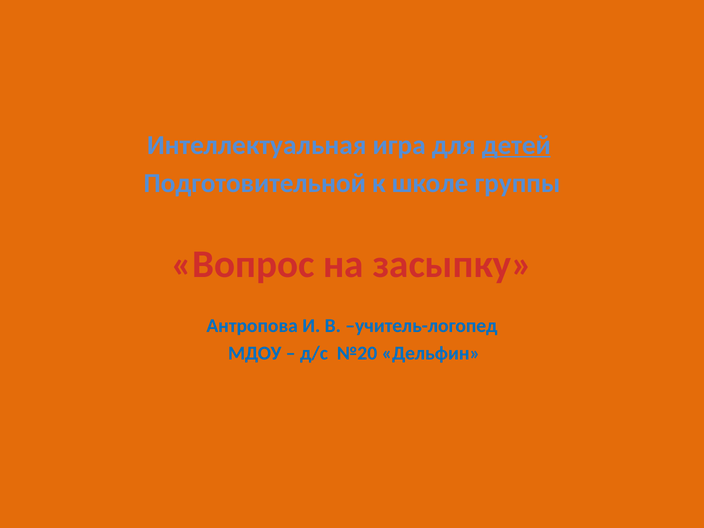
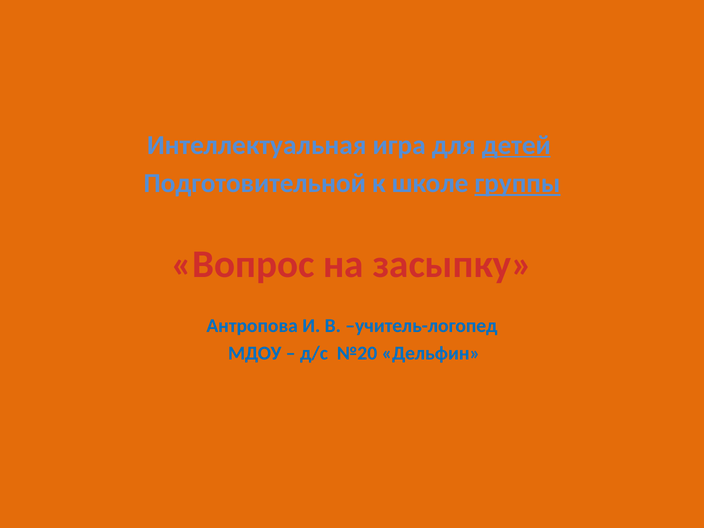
группы underline: none -> present (517, 183)
